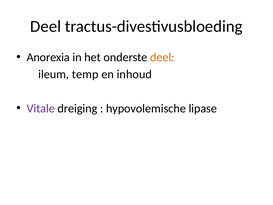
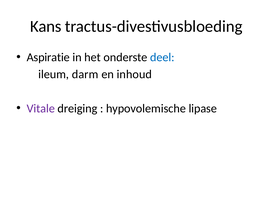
Deel: Deel -> Kans (46, 26)
Anorexia: Anorexia -> Aspiratie (48, 57)
deel colour: orange -> blue (162, 57)
temp: temp -> darm (85, 74)
